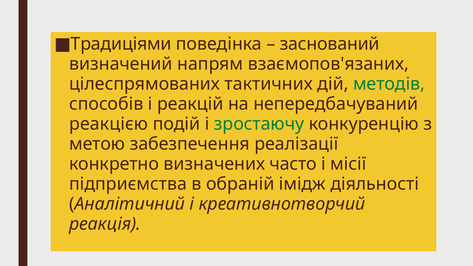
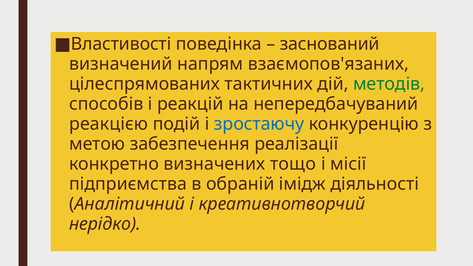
Традиціями: Традиціями -> Властивості (121, 44)
зростаючу colour: green -> blue (259, 124)
часто: часто -> тощо (293, 164)
реакція: реакція -> нерідко (105, 224)
